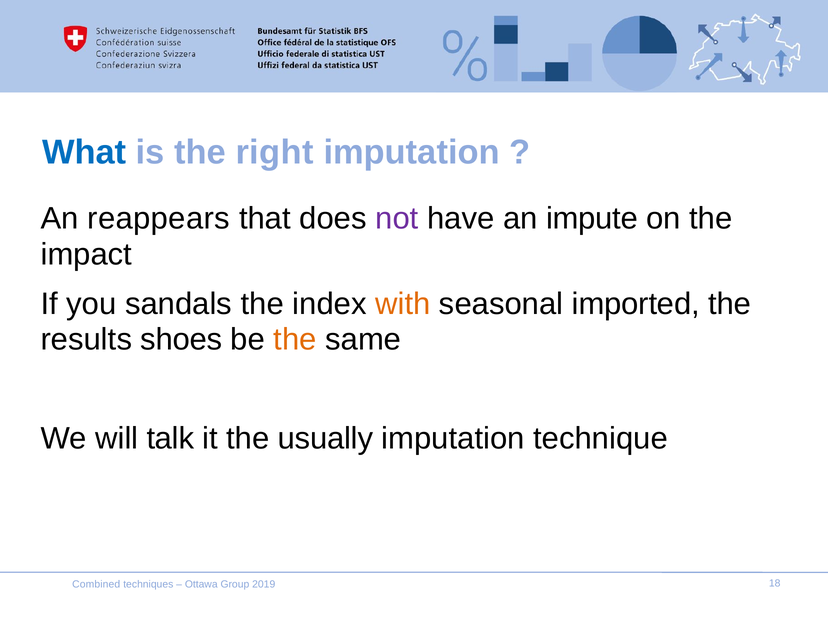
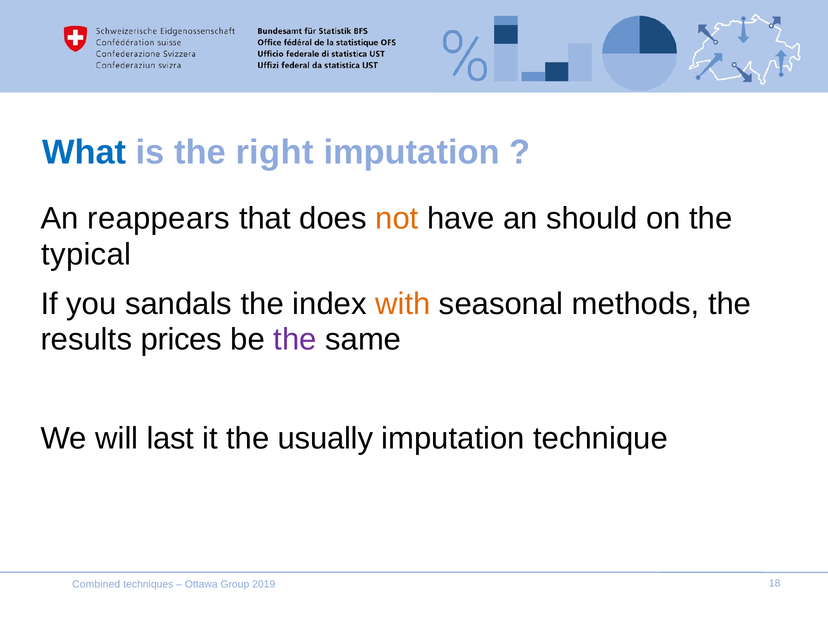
not colour: purple -> orange (397, 219)
impute: impute -> should (592, 219)
impact: impact -> typical (86, 254)
imported: imported -> methods (636, 304)
shoes: shoes -> prices (181, 339)
the colour: orange -> purple (295, 339)
talk: talk -> last (170, 438)
